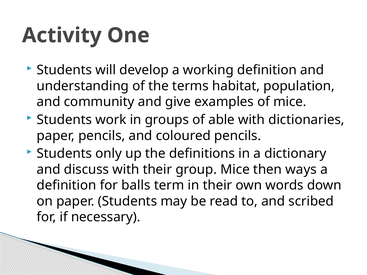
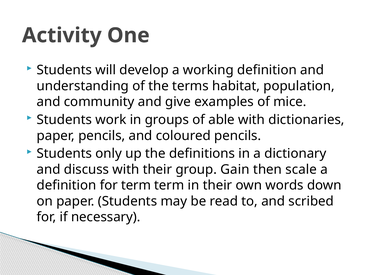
group Mice: Mice -> Gain (235, 170)
ways: ways -> scale (301, 170)
for balls: balls -> term (136, 185)
